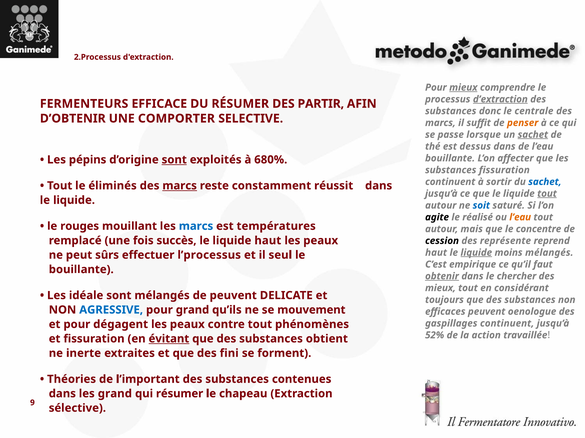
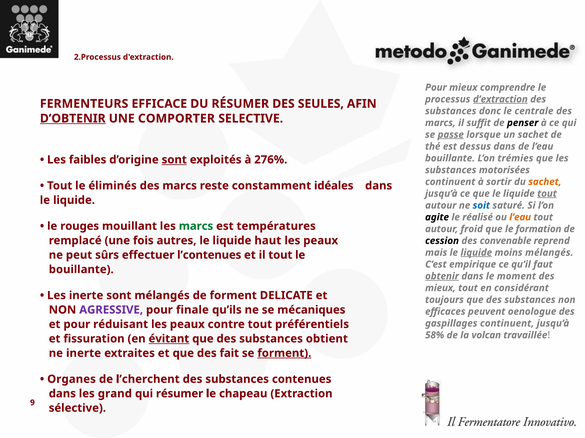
mieux underline: present -> none (463, 88)
PARTIR: PARTIR -> SEULES (321, 104)
D’OBTENIR underline: none -> present (73, 119)
penser colour: orange -> black (523, 123)
passe underline: none -> present (451, 135)
sachet underline: present -> none (533, 135)
affecter: affecter -> trémies (515, 158)
pépins: pépins -> faibles (88, 160)
680%: 680% -> 276% (271, 160)
substances fissuration: fissuration -> motorisées (504, 170)
sachet colour: blue -> orange (545, 182)
marcs underline: present -> none (180, 186)
réussit: réussit -> idéales (334, 186)
marcs colour: blue -> green (196, 226)
mais: mais -> froid (472, 229)
concentre: concentre -> formation (539, 229)
succès: succès -> autres (176, 241)
représente: représente -> convenable (506, 241)
haut: haut -> mais (436, 253)
l’processus: l’processus -> l’contenues (209, 255)
il seul: seul -> tout (280, 255)
chercher: chercher -> moment (516, 277)
Les idéale: idéale -> inerte (86, 296)
de peuvent: peuvent -> forment (233, 296)
AGRESSIVE colour: blue -> purple (111, 310)
pour grand: grand -> finale (192, 310)
mouvement: mouvement -> mécaniques (311, 310)
dégagent: dégagent -> réduisant (121, 325)
phénomènes: phénomènes -> préférentiels (312, 325)
52%: 52% -> 58% (435, 336)
action: action -> volcan (486, 336)
fini: fini -> fait (229, 354)
forment underline: none -> present (284, 354)
Théories: Théories -> Organes (72, 380)
l’important: l’important -> l’cherchent (148, 380)
